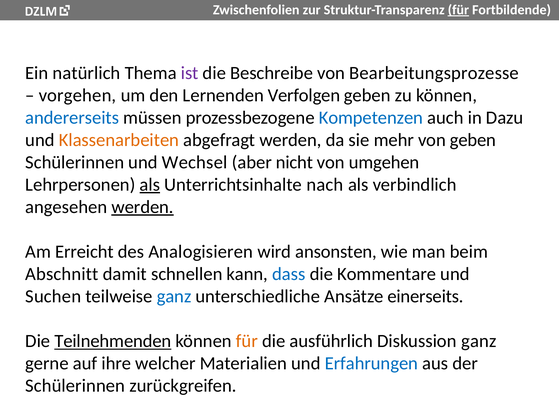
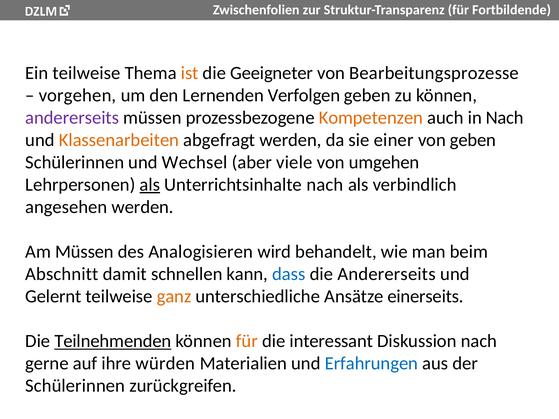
für underline: present -> none (458, 10)
Ein natürlich: natürlich -> teilweise (86, 73)
ist colour: purple -> orange (190, 73)
Beschreibe: Beschreibe -> Geeigneter (272, 73)
andererseits colour: blue -> purple (72, 118)
Kompetenzen colour: blue -> orange (371, 118)
in Dazu: Dazu -> Nach (505, 118)
mehr: mehr -> einer (394, 140)
nicht: nicht -> viele (294, 162)
werden underline: present -> none (143, 207)
Am Erreicht: Erreicht -> Müssen (84, 252)
ansonsten: ansonsten -> behandelt (336, 252)
die Kommentare: Kommentare -> Andererseits (387, 274)
Suchen: Suchen -> Gelernt (53, 297)
ganz colour: blue -> orange (174, 297)
ausführlich: ausführlich -> interessant (331, 341)
Diskussion ganz: ganz -> nach (479, 341)
welcher: welcher -> würden (165, 364)
